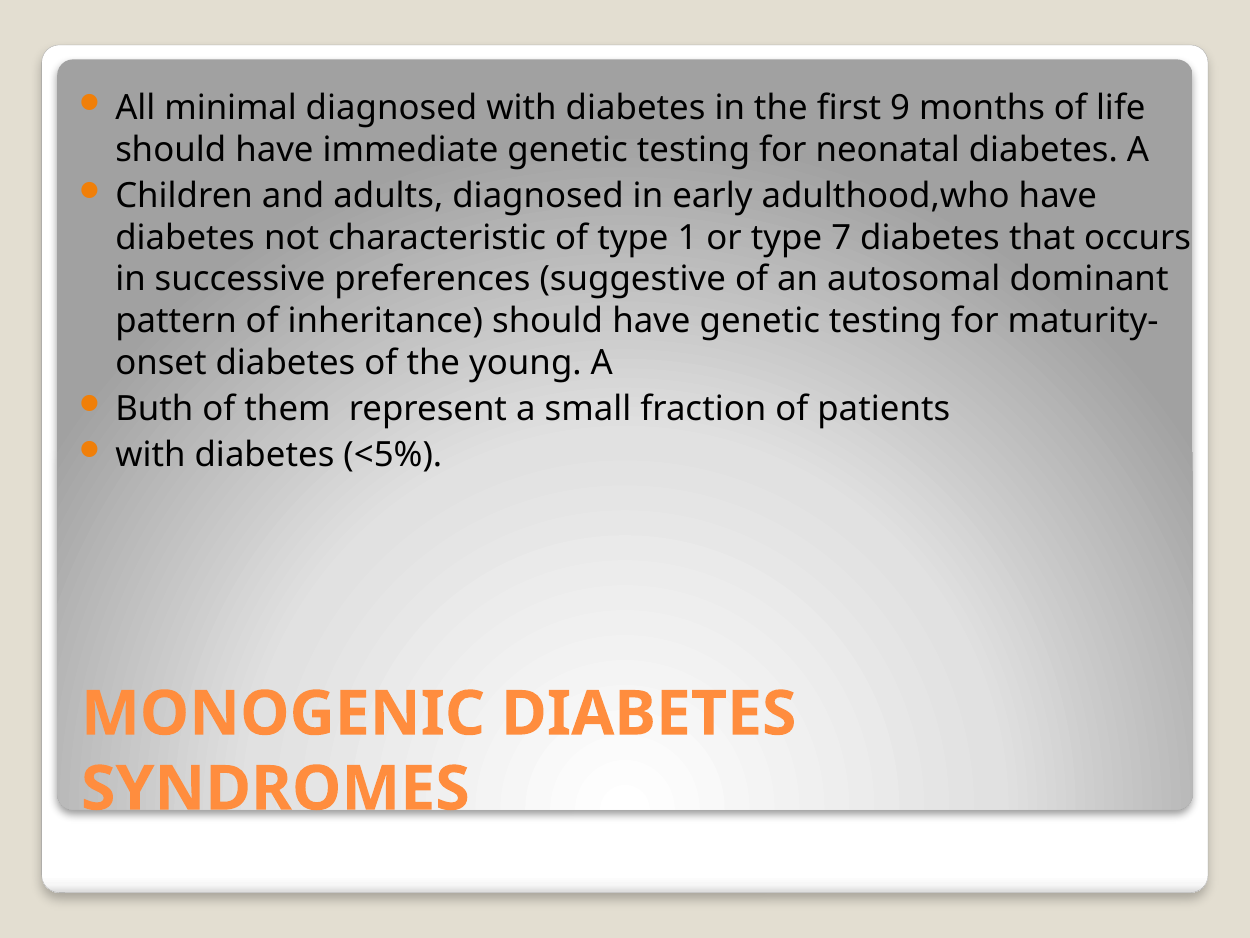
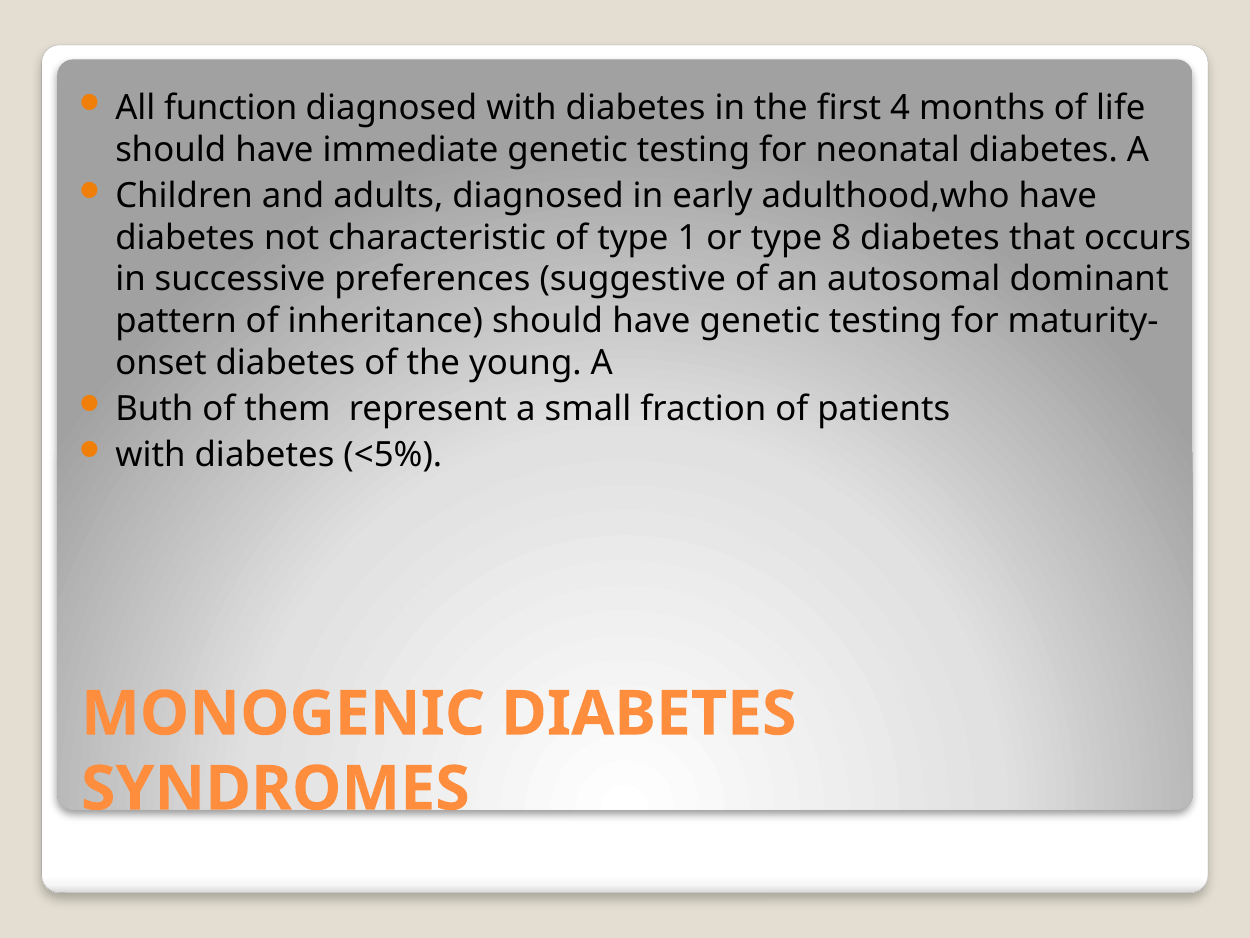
minimal: minimal -> function (231, 108)
9: 9 -> 4 (900, 108)
7: 7 -> 8 (841, 238)
